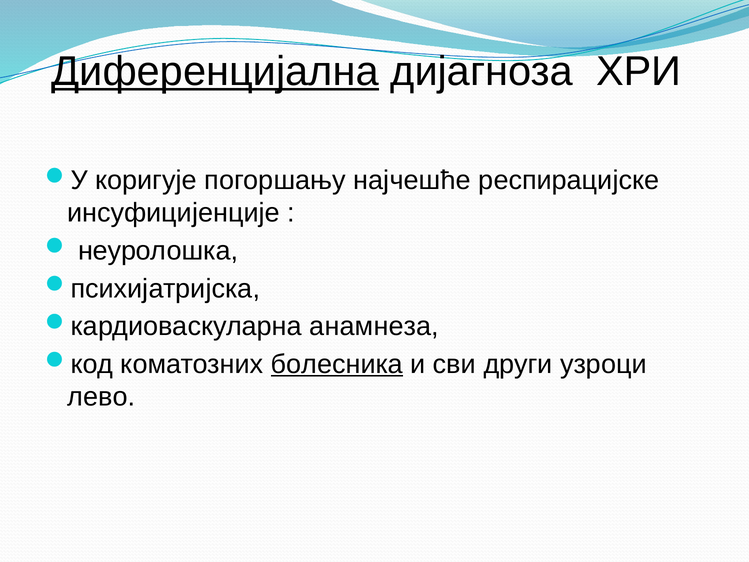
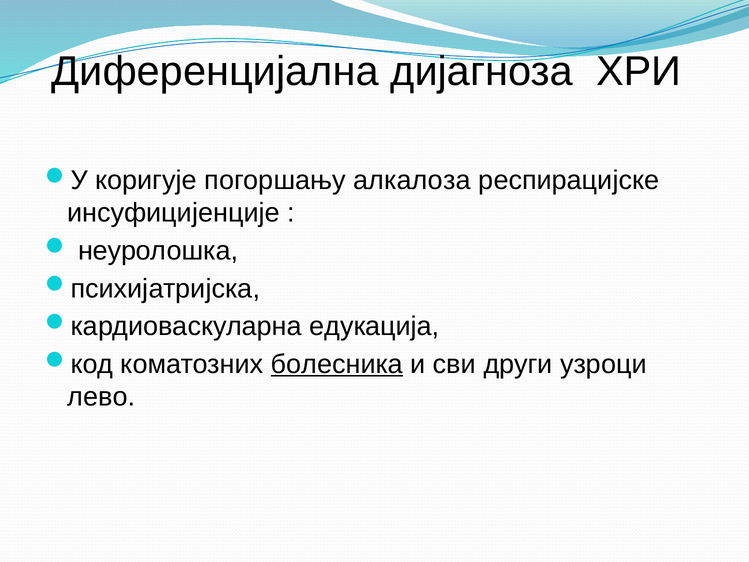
Диференцијална underline: present -> none (215, 72)
најчешће: најчешће -> алкалоза (412, 180)
анамнеза: анамнеза -> едукација (374, 326)
